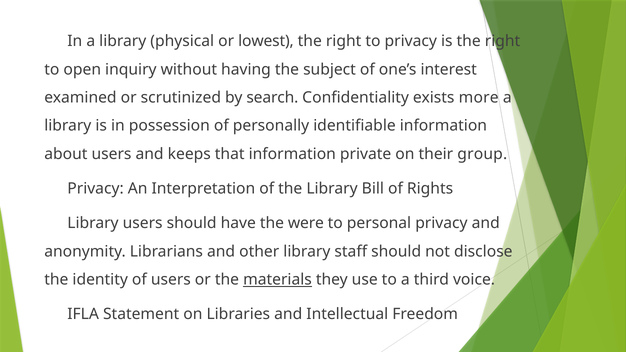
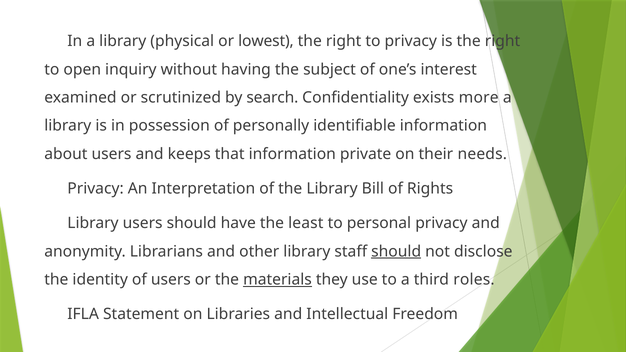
group: group -> needs (482, 154)
were: were -> least (306, 223)
should underline: none -> present (396, 252)
voice: voice -> roles (474, 280)
